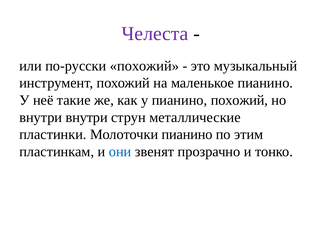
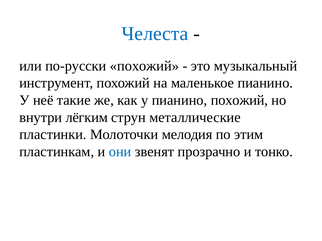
Челеста colour: purple -> blue (155, 34)
внутри внутри: внутри -> лёгким (87, 118)
Молоточки пианино: пианино -> мелодия (187, 135)
